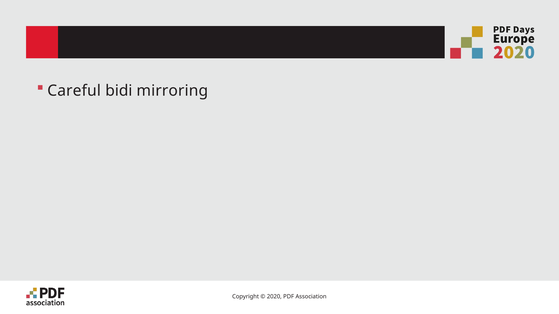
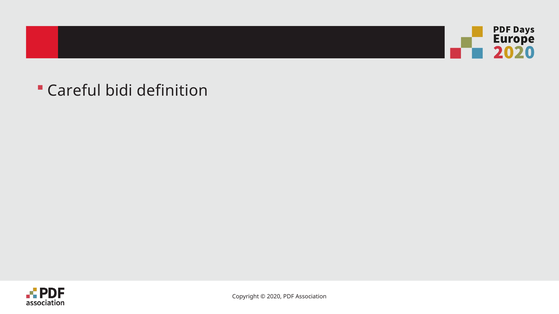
mirroring: mirroring -> definition (172, 91)
